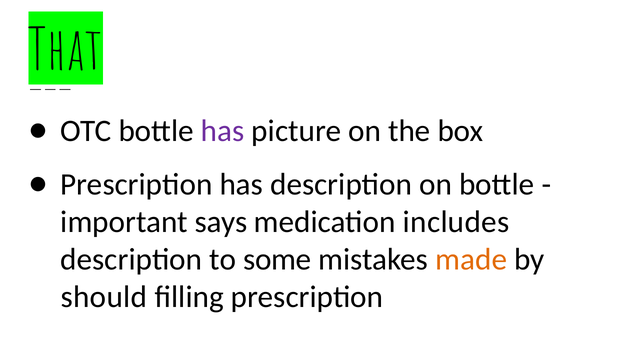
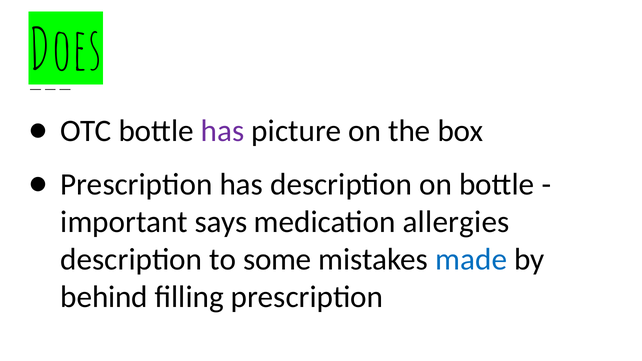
That: That -> Does (65, 51)
includes: includes -> allergies (456, 222)
made colour: orange -> blue (471, 260)
should: should -> behind (104, 297)
